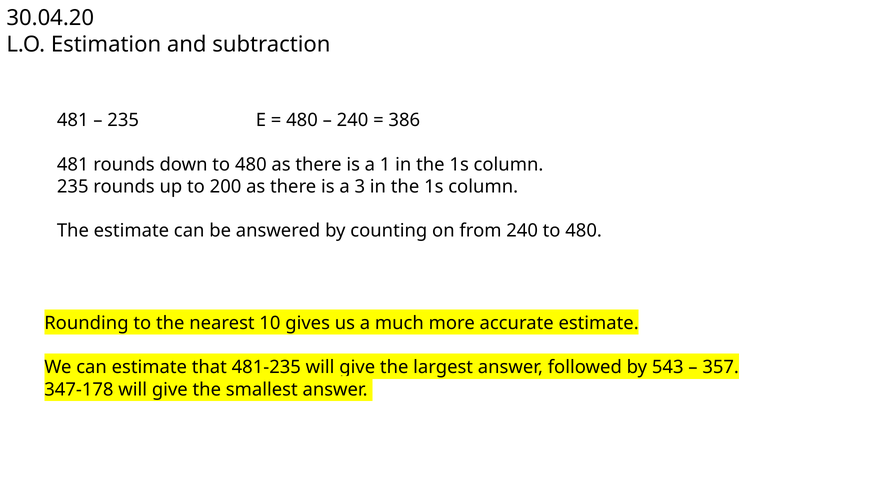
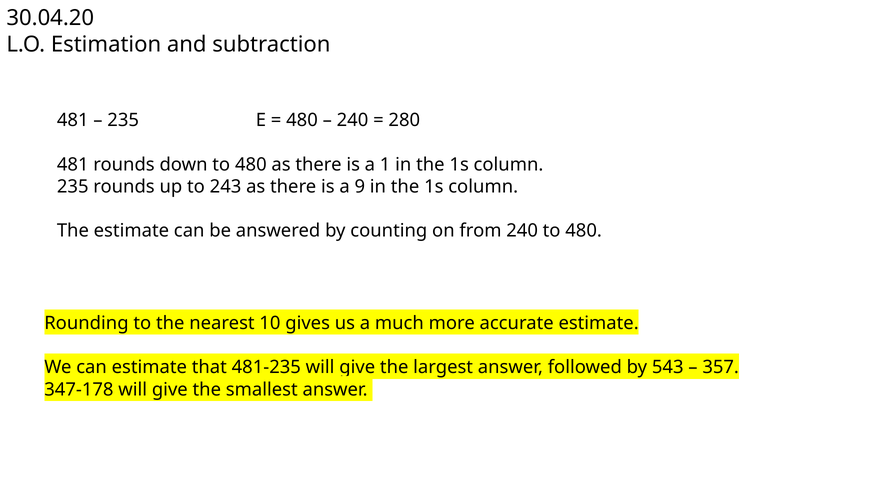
386: 386 -> 280 (404, 120)
200: 200 -> 243 (226, 187)
3: 3 -> 9 (360, 187)
